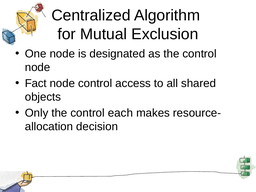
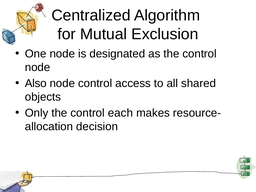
Fact: Fact -> Also (36, 83)
